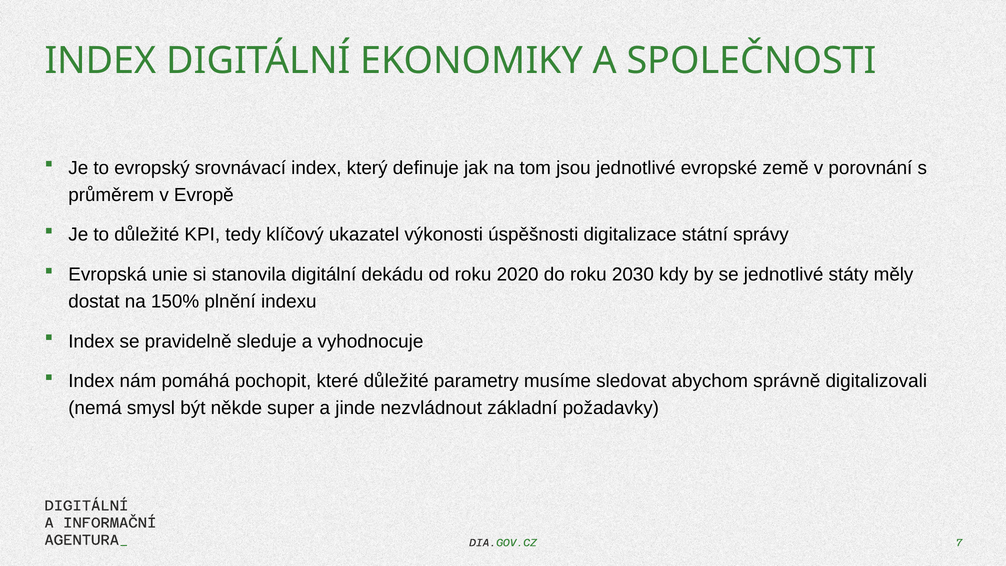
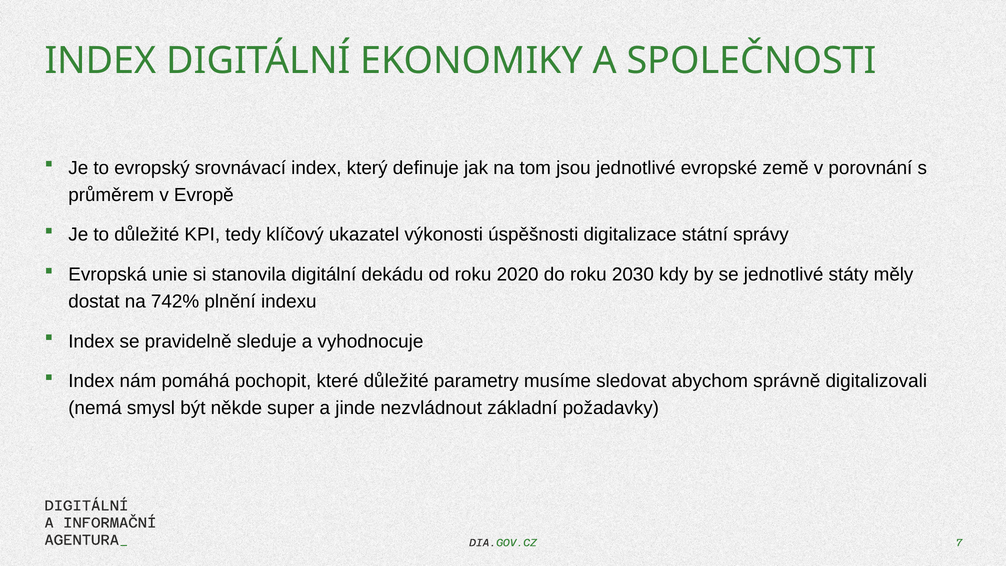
150%: 150% -> 742% (175, 302)
